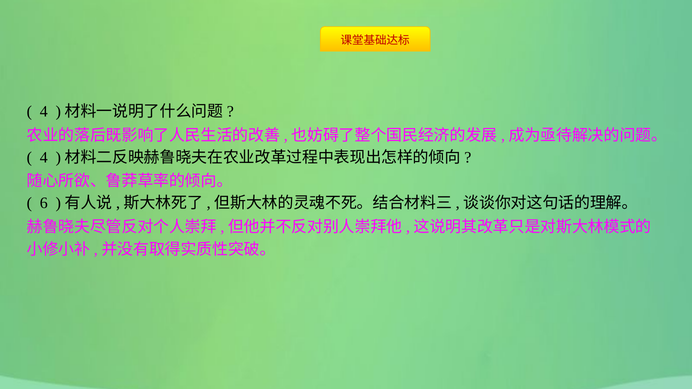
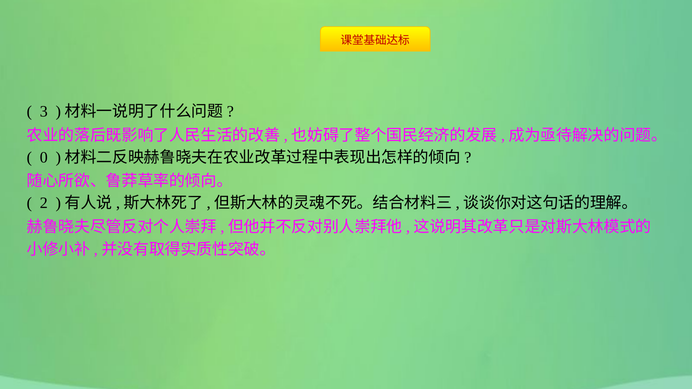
4: 4 -> 3 (44, 112)
4: 4 -> 0 (44, 157)
6: 6 -> 2 (44, 203)
